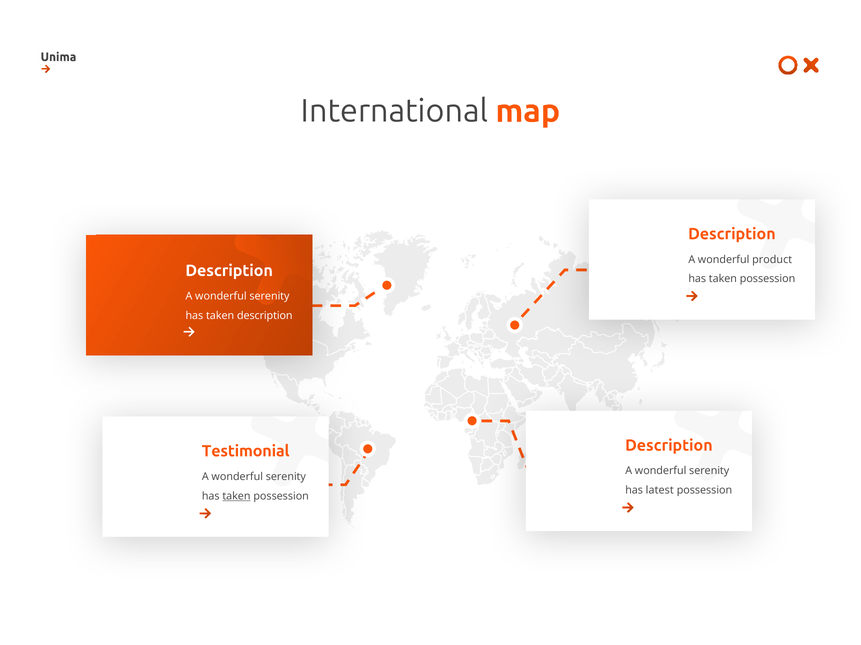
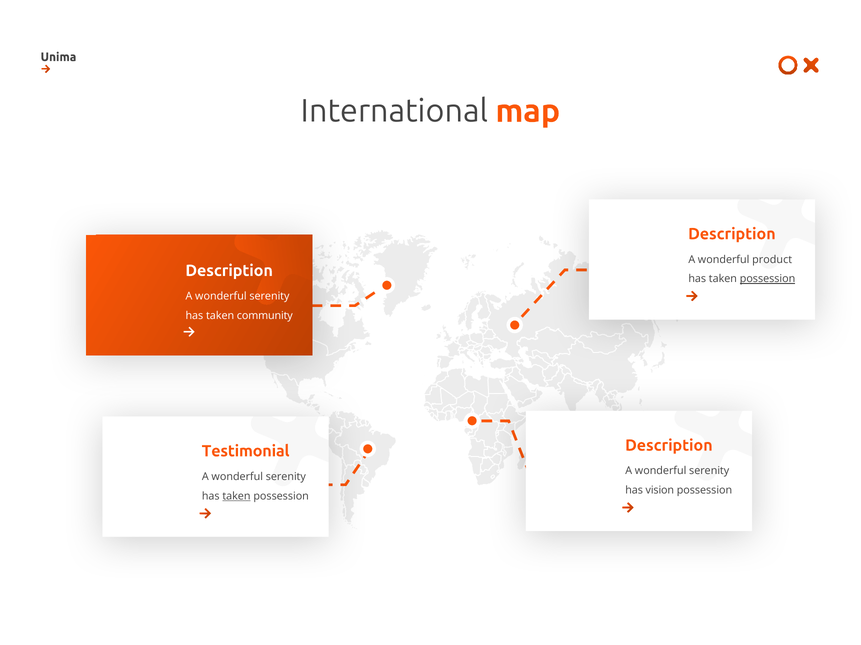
possession underline: none -> present (768, 279)
taken description: description -> community (265, 316)
latest: latest -> vision (660, 491)
